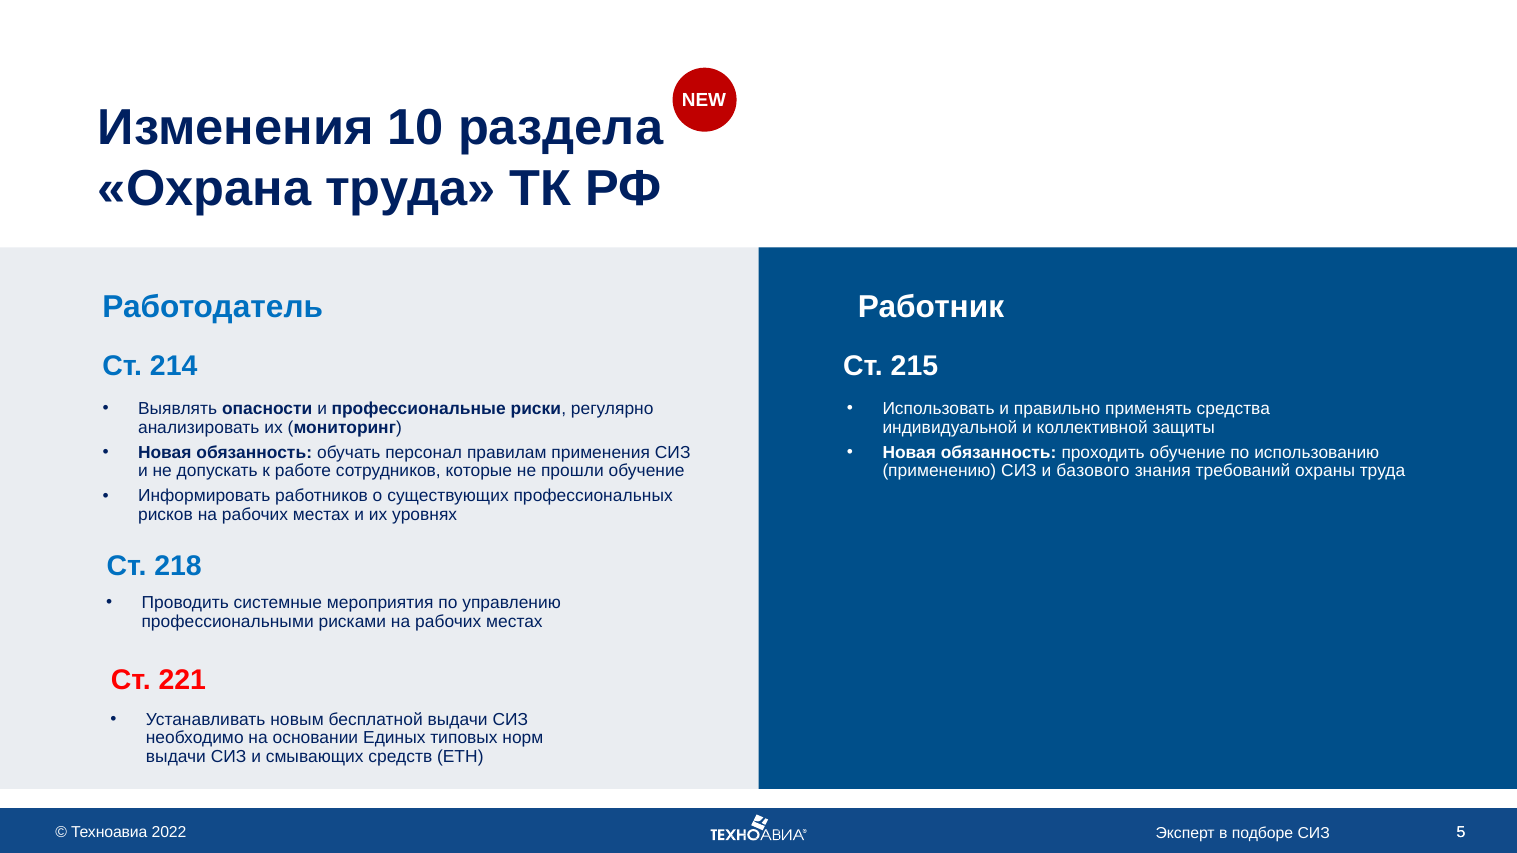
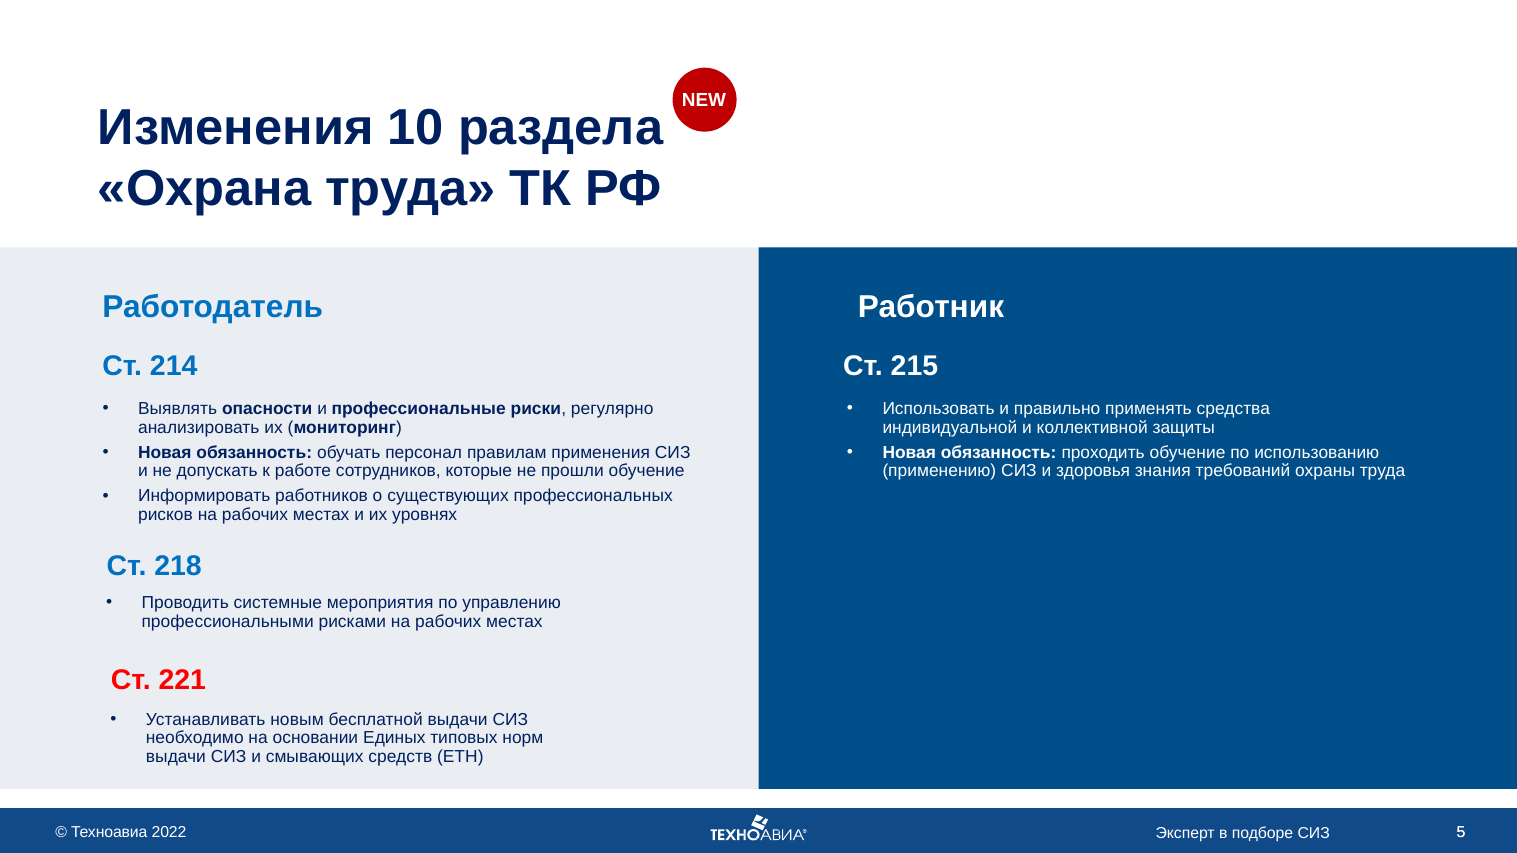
базового: базового -> здоровья (1093, 471)
